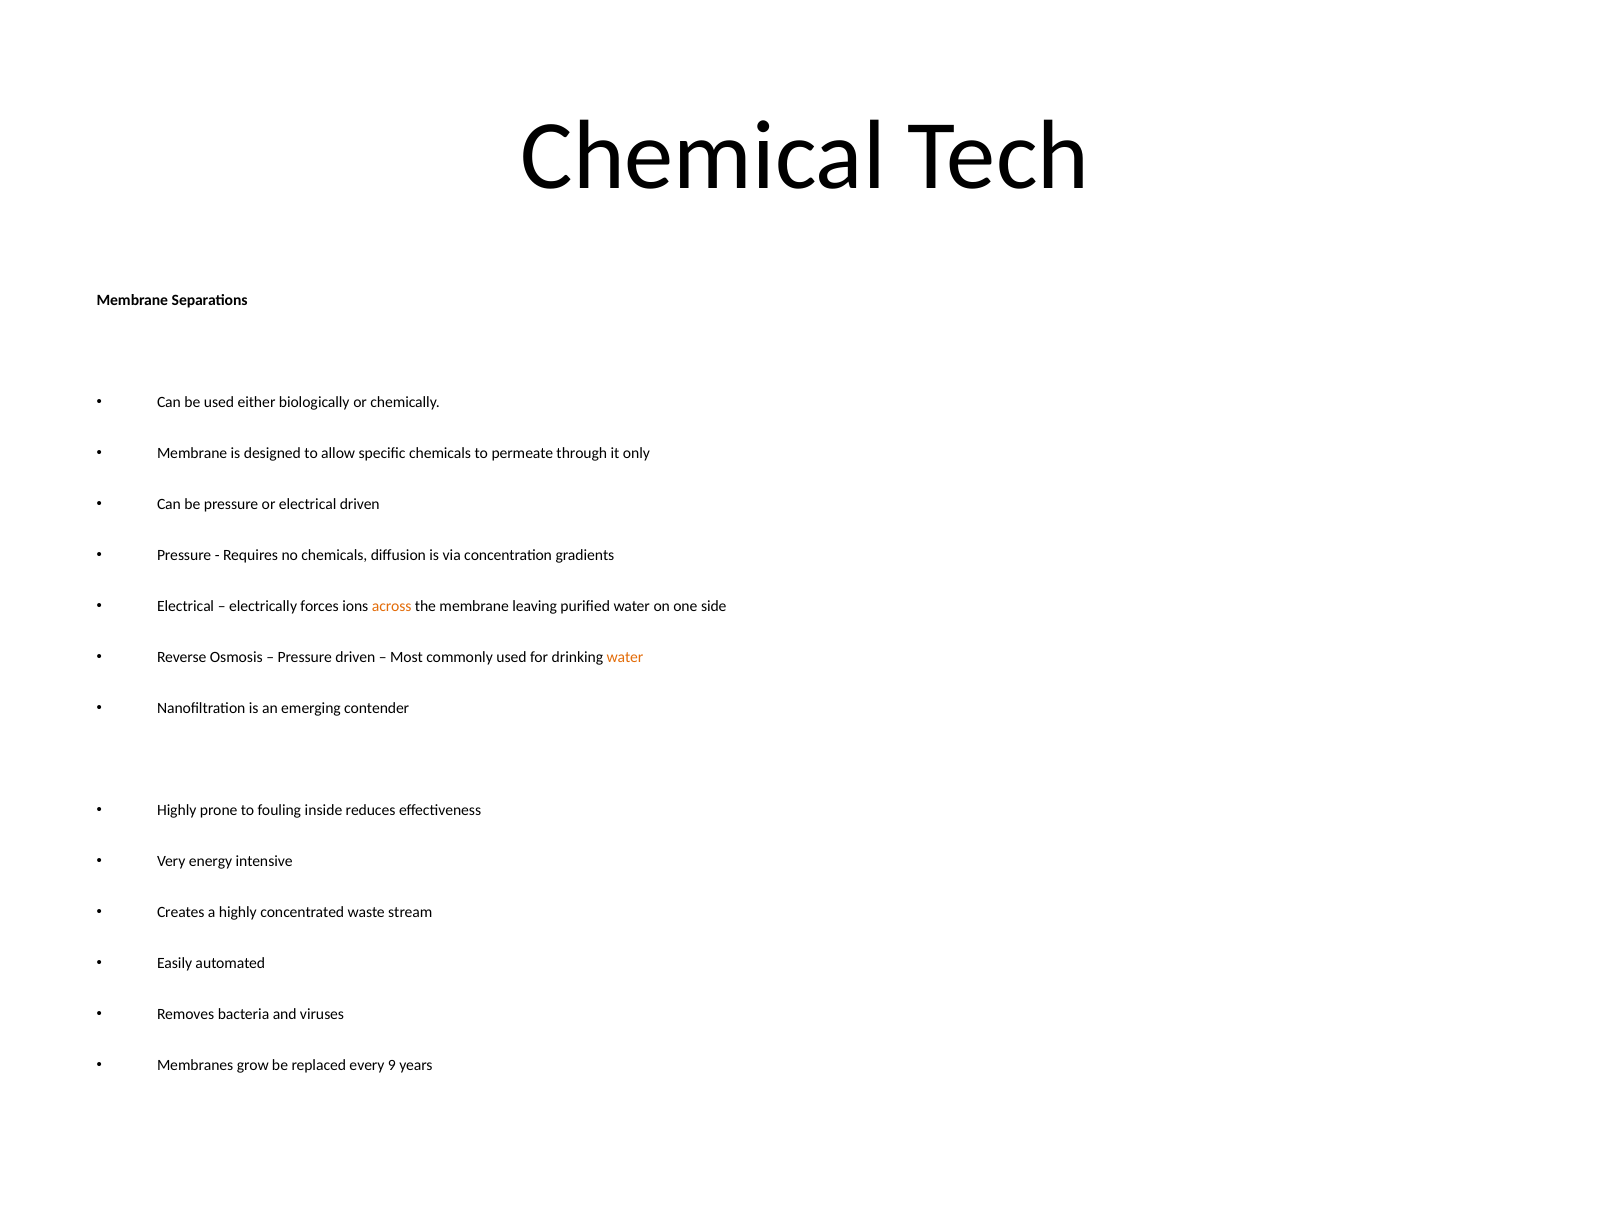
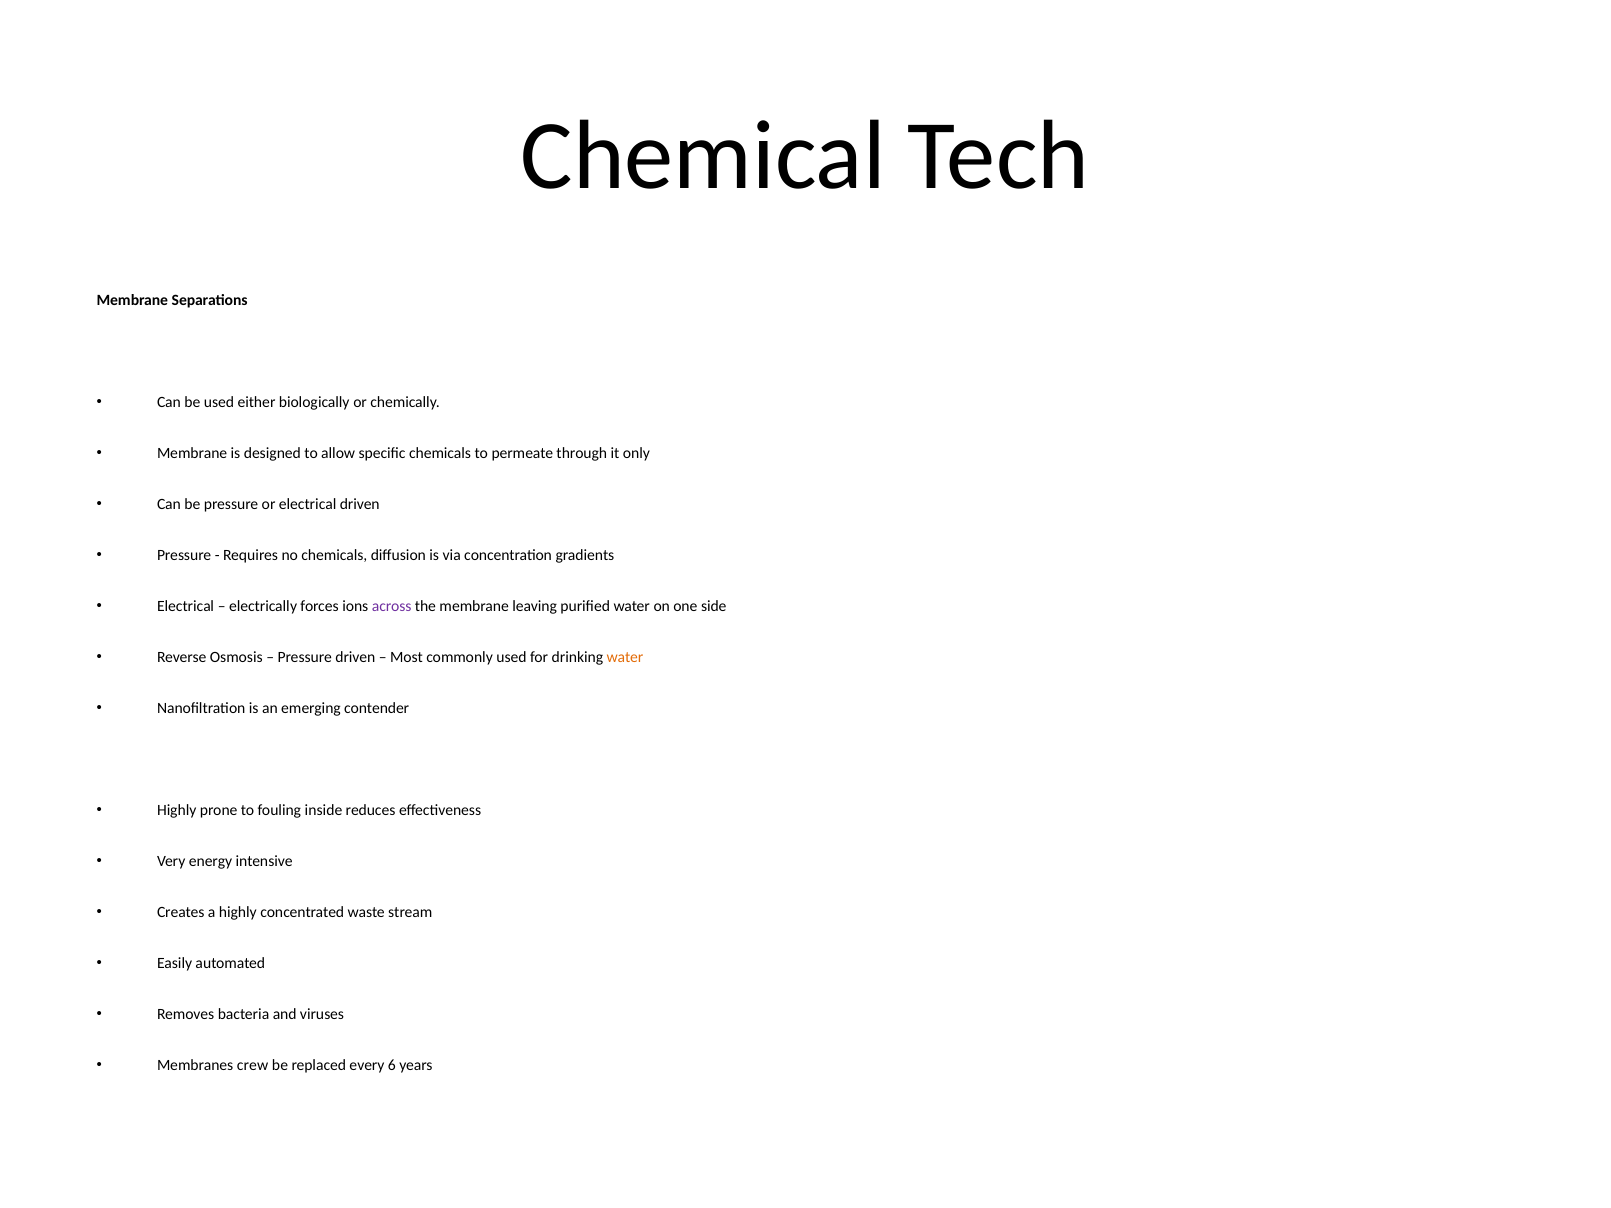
across colour: orange -> purple (392, 606)
grow: grow -> crew (253, 1065)
9: 9 -> 6 (392, 1065)
